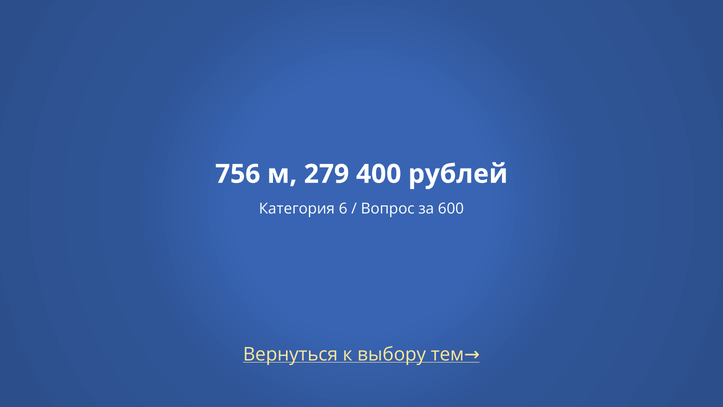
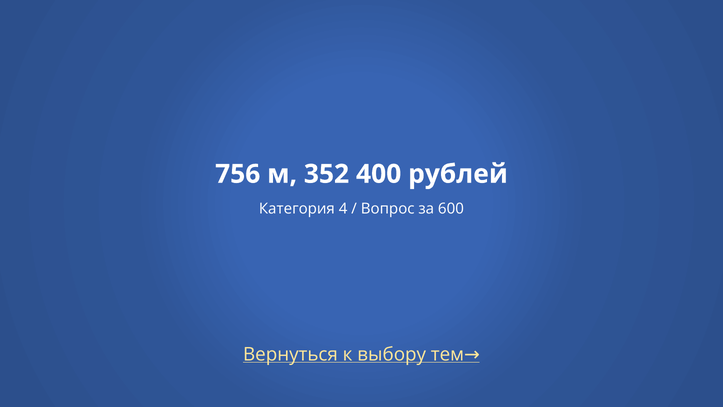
279: 279 -> 352 (326, 174)
6: 6 -> 4 (343, 209)
